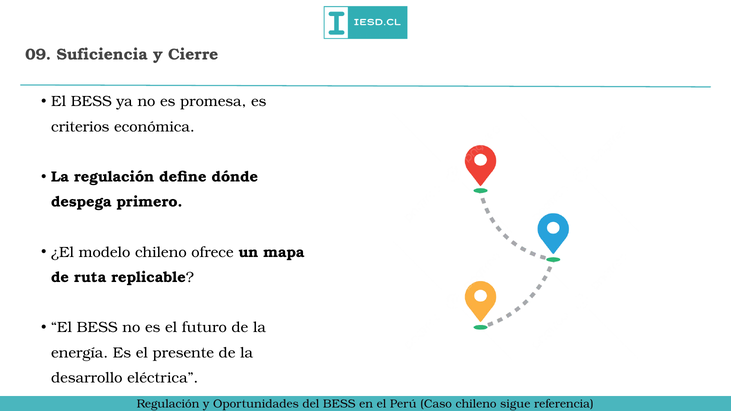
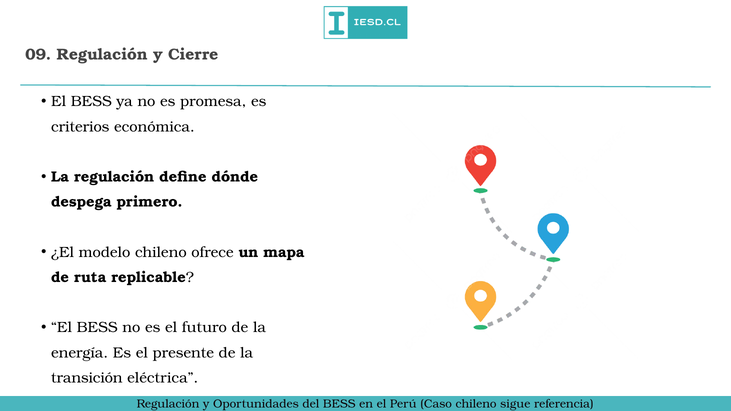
09 Suficiencia: Suficiencia -> Regulación (102, 55)
desarrollo: desarrollo -> transición (87, 378)
